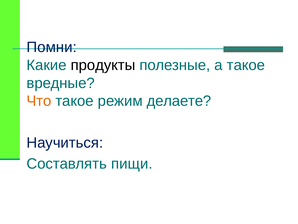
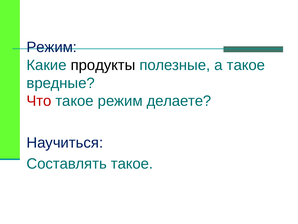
Помни: Помни -> Режим (52, 47)
Что colour: orange -> red (39, 101)
Составлять пищи: пищи -> такое (132, 163)
